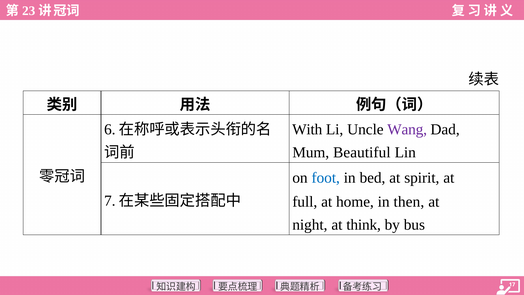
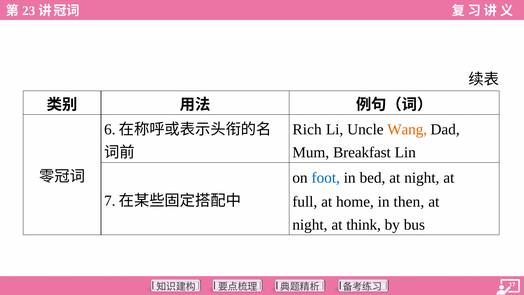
With: With -> Rich (307, 129)
Wang colour: purple -> orange (407, 129)
Beautiful: Beautiful -> Breakfast (362, 152)
bed at spirit: spirit -> night (422, 178)
